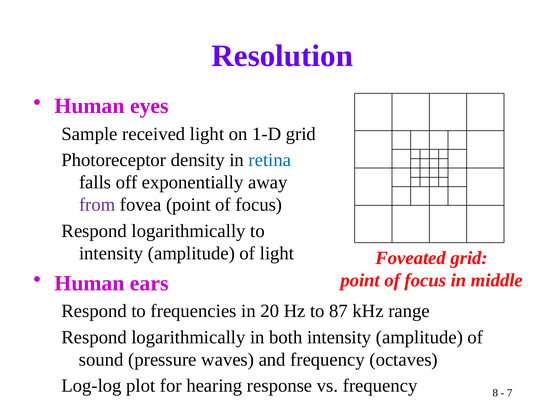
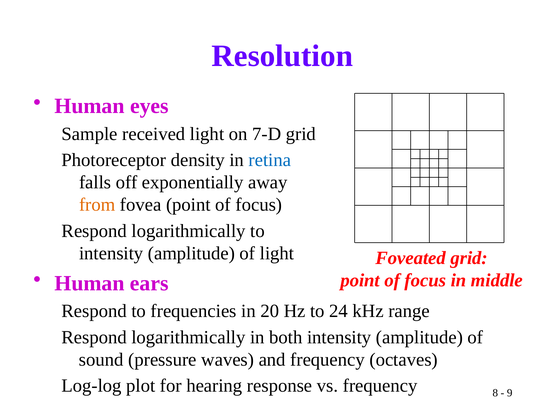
1-D: 1-D -> 7-D (267, 134)
from colour: purple -> orange (97, 205)
87: 87 -> 24 (339, 311)
7: 7 -> 9 (510, 393)
